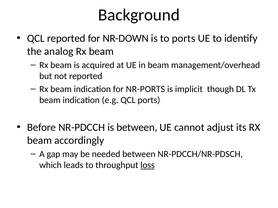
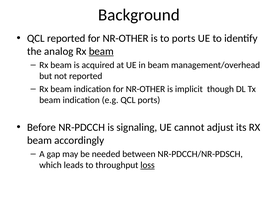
NR-DOWN: NR-DOWN -> NR-OTHER (126, 38)
beam underline: none -> present (101, 51)
indication for NR-PORTS: NR-PORTS -> NR-OTHER (145, 89)
is between: between -> signaling (137, 128)
